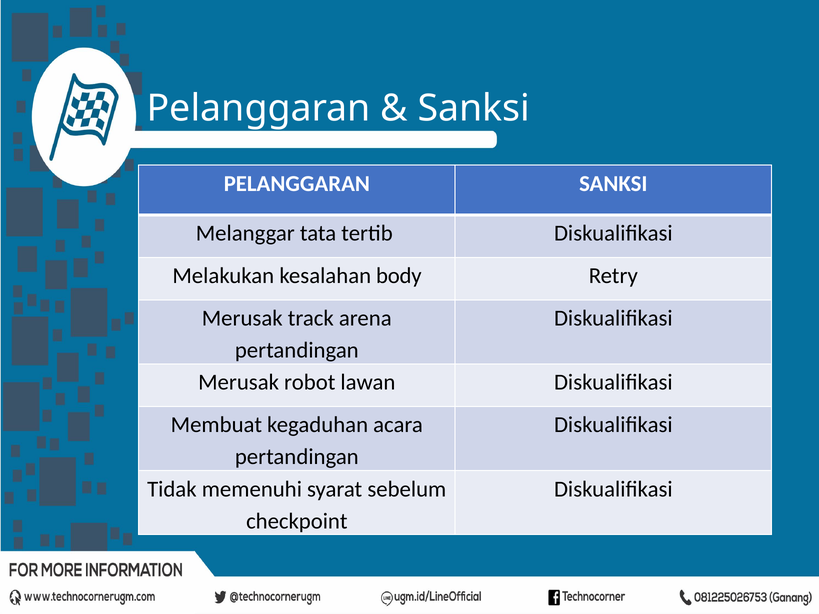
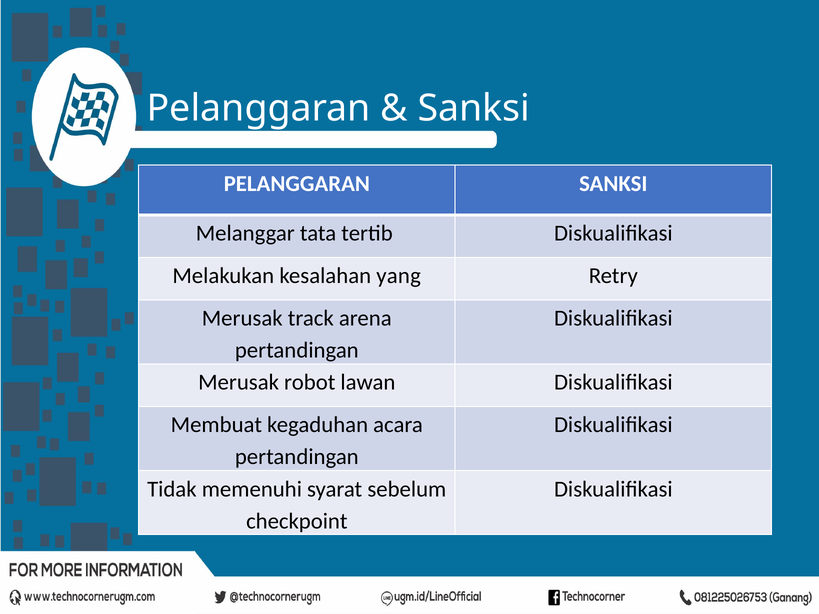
body: body -> yang (399, 276)
